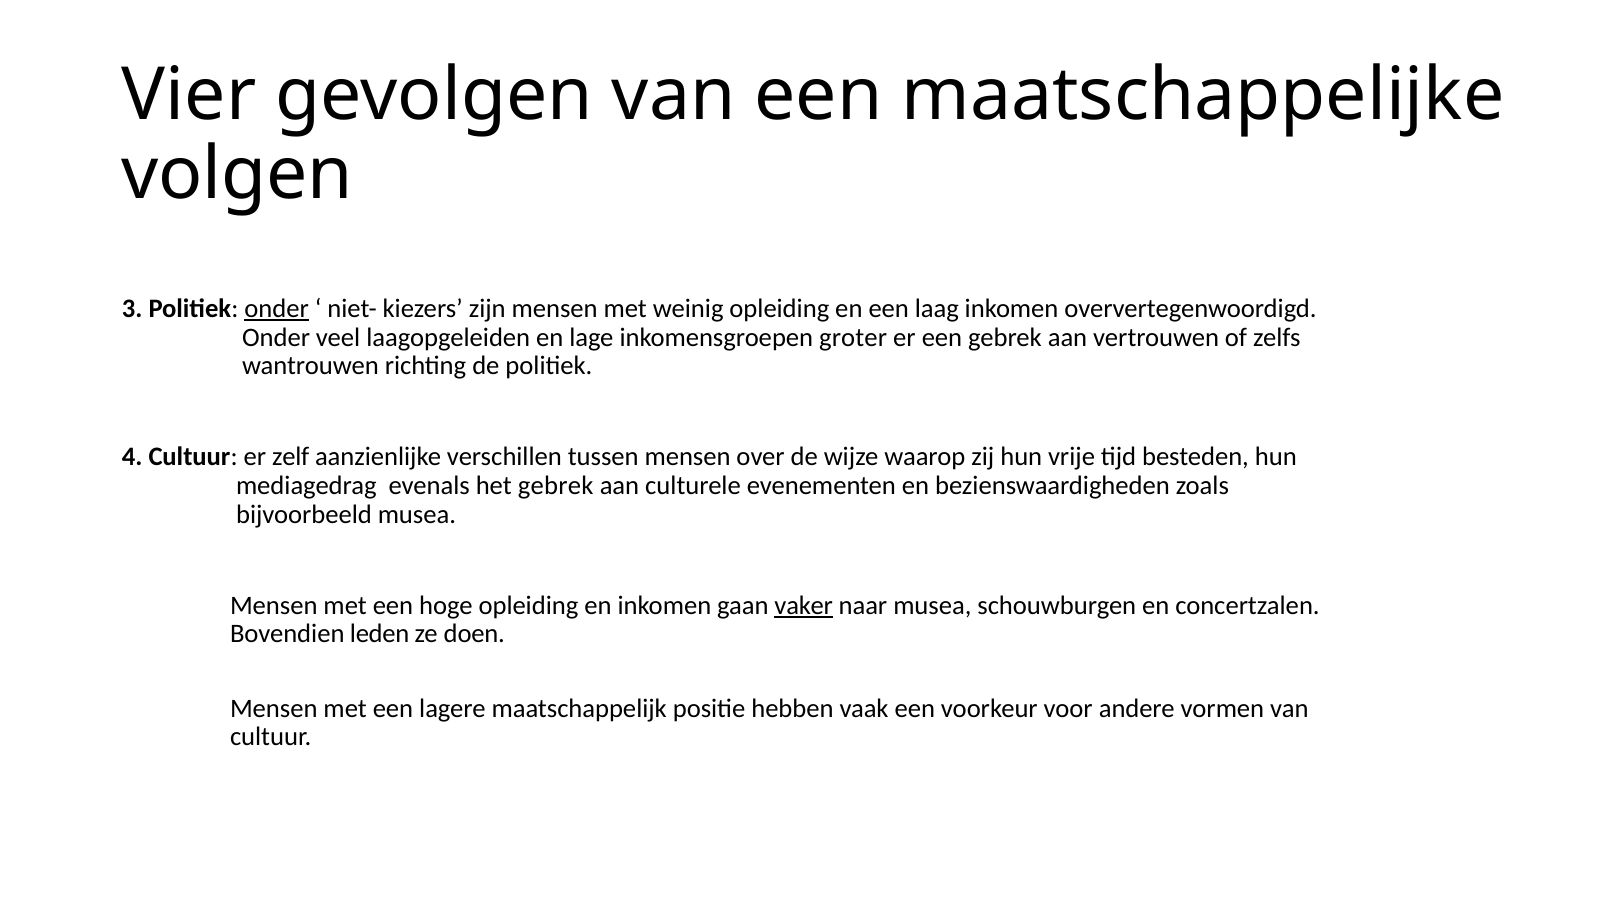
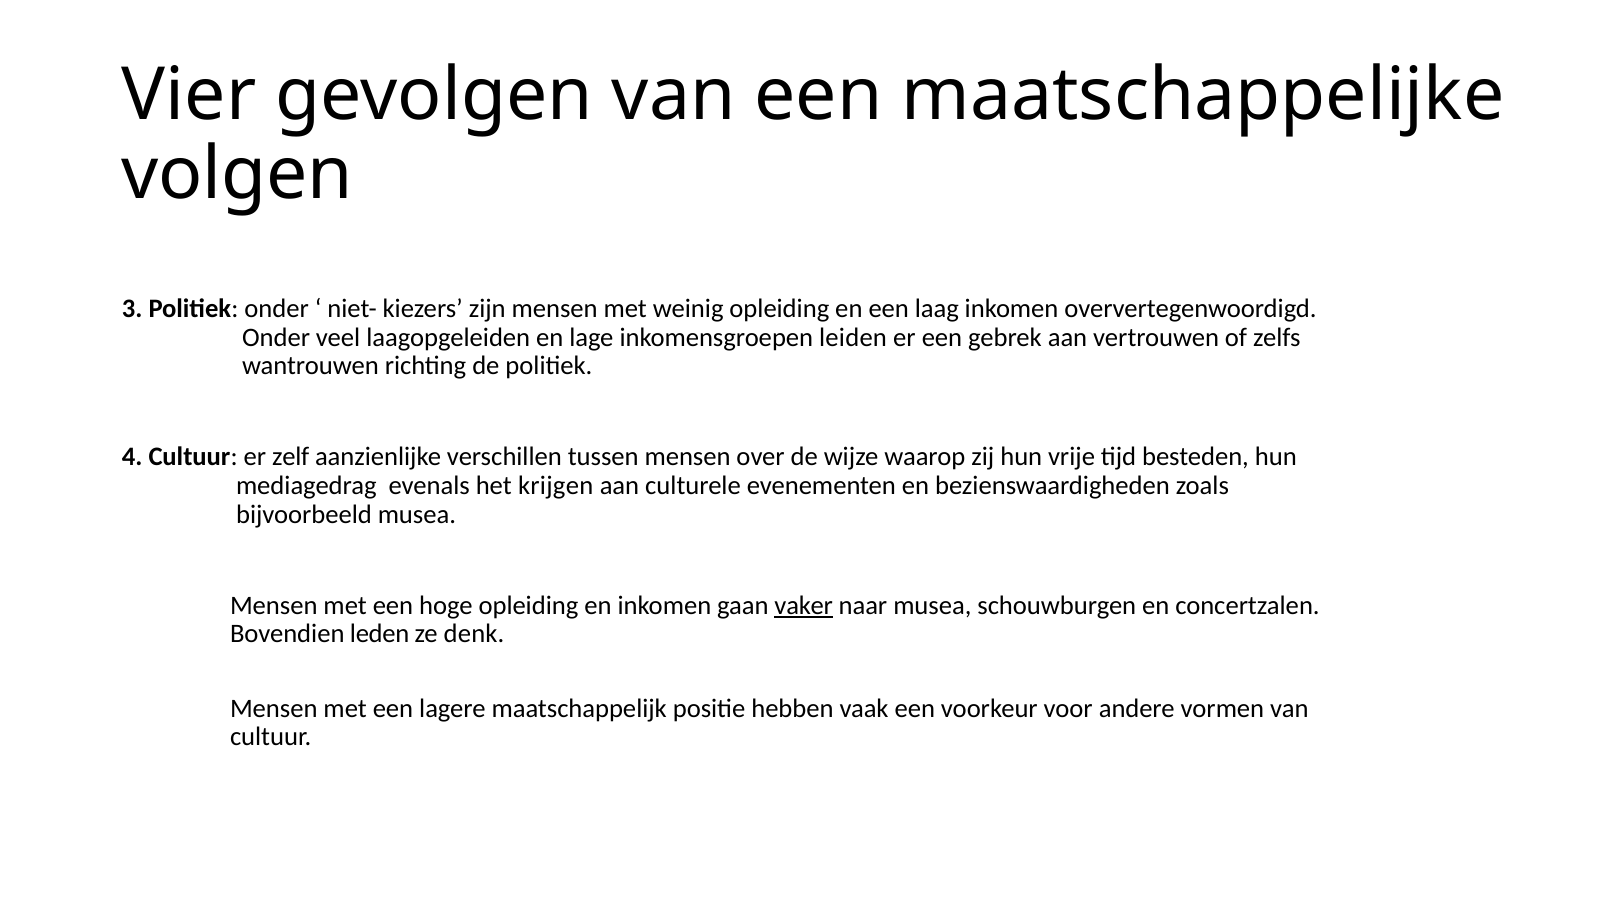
onder underline: present -> none (277, 308)
groter: groter -> leiden (853, 337)
het gebrek: gebrek -> krijgen (556, 486)
doen: doen -> denk (474, 634)
